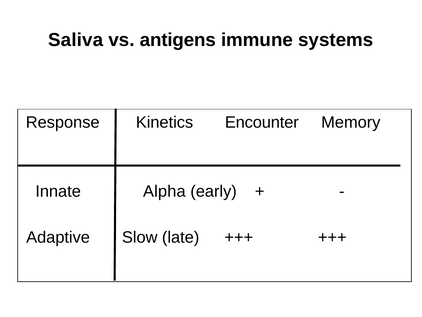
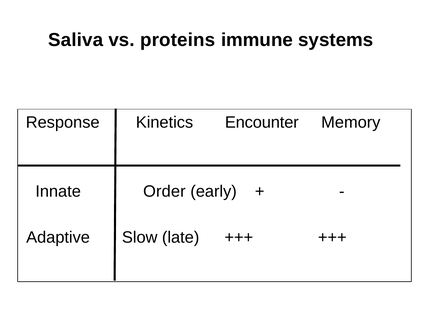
antigens: antigens -> proteins (178, 40)
Alpha: Alpha -> Order (164, 191)
